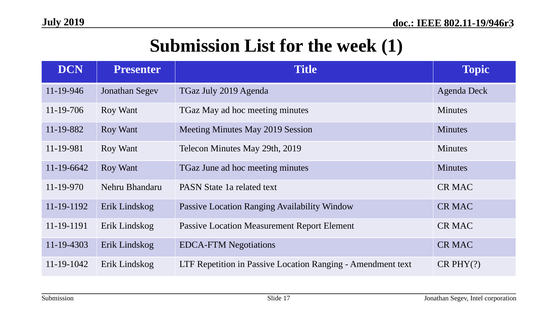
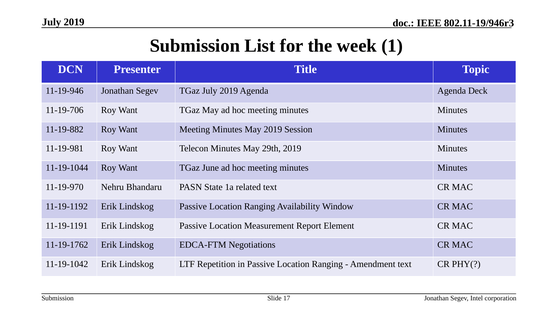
11-19-6642: 11-19-6642 -> 11-19-1044 (67, 168)
11-19-4303: 11-19-4303 -> 11-19-1762 (67, 245)
